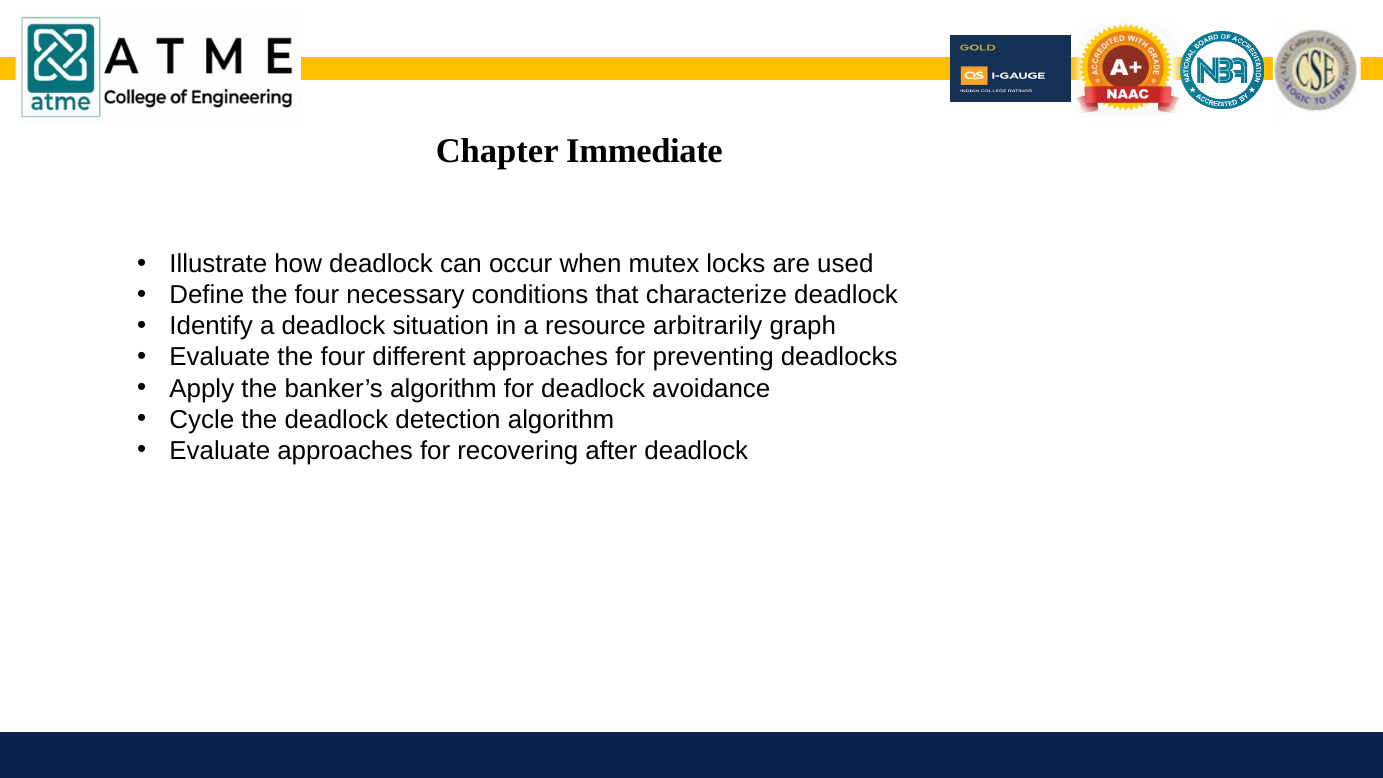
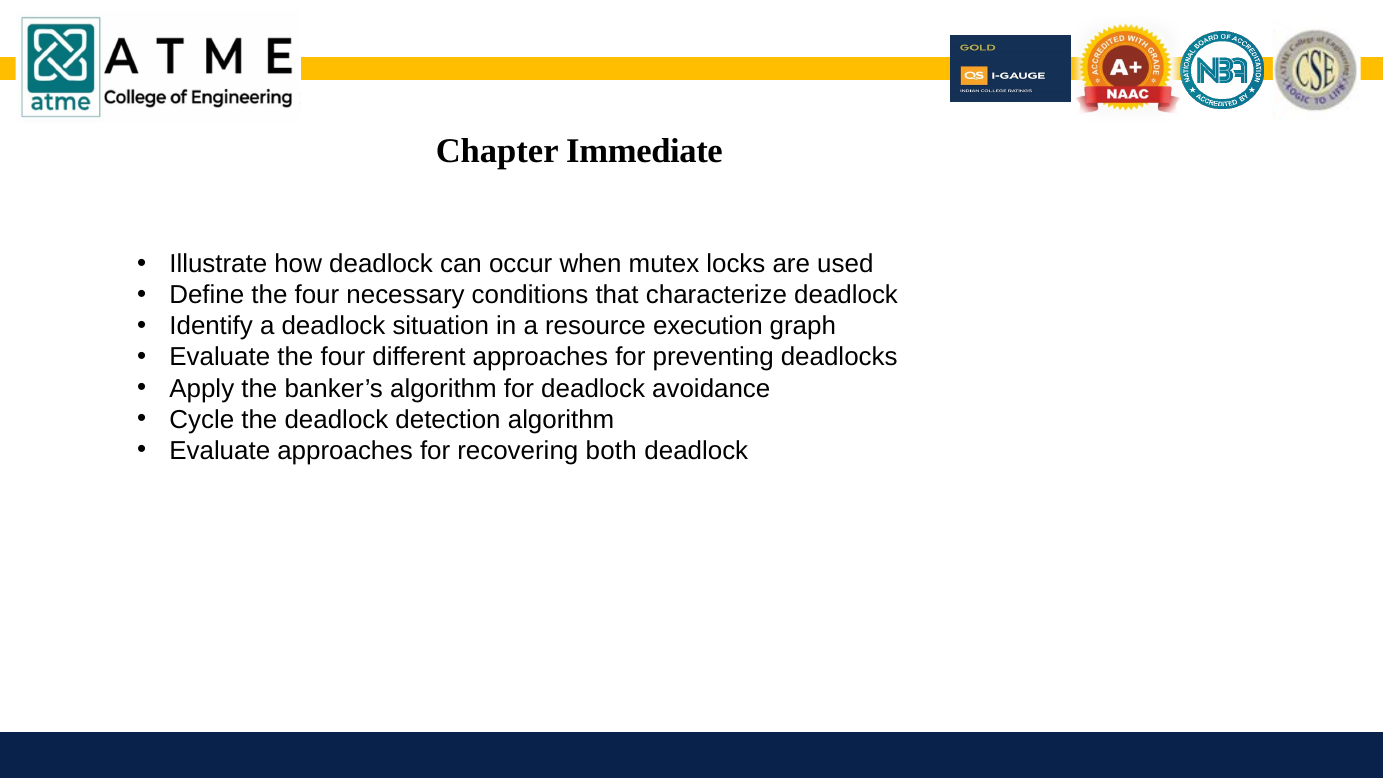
arbitrarily: arbitrarily -> execution (708, 326)
after: after -> both (611, 451)
